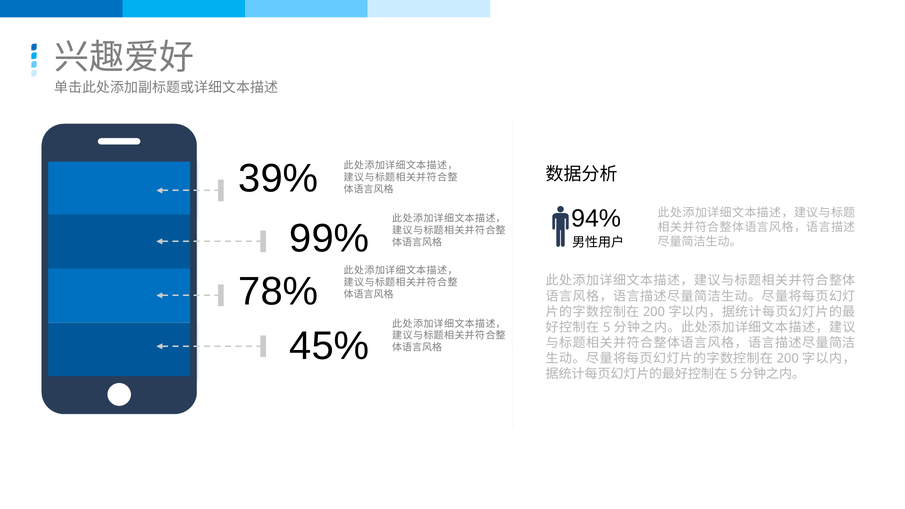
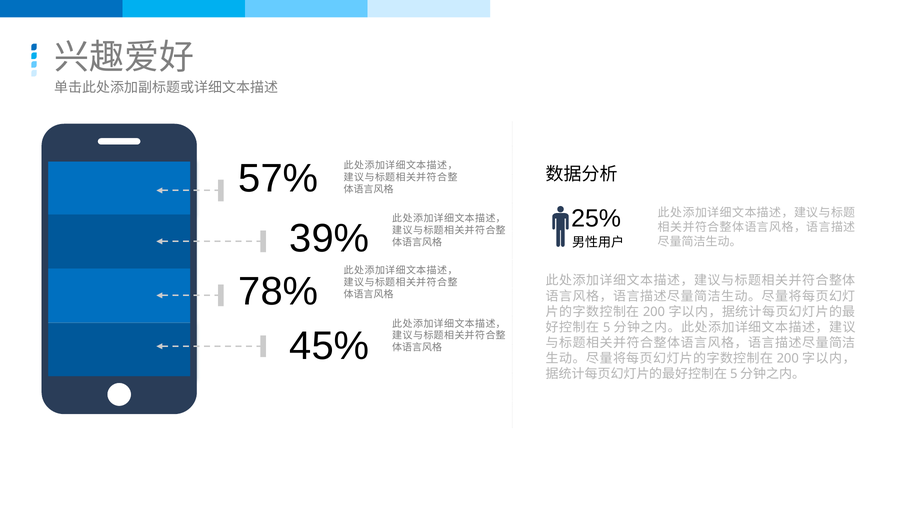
39%: 39% -> 57% (278, 179)
94%: 94% -> 25% (596, 218)
99%: 99% -> 39% (329, 238)
